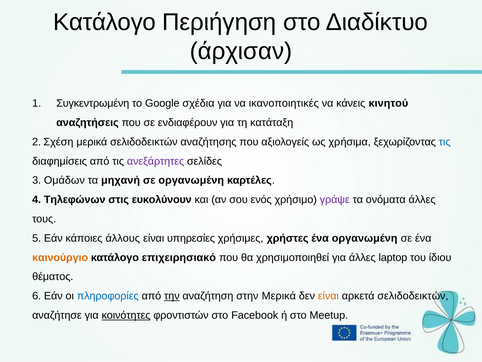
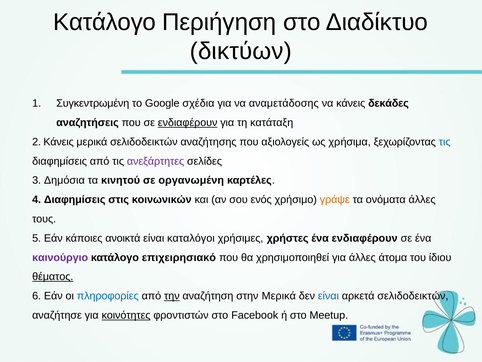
άρχισαν: άρχισαν -> δικτύων (241, 51)
ικανοποιητικές: ικανοποιητικές -> αναμετάδοσης (284, 103)
κινητού: κινητού -> δεκάδες (388, 103)
ενδιαφέρουν underline: none -> present (188, 122)
2 Σχέση: Σχέση -> Κάνεις (59, 142)
Ομάδων: Ομάδων -> Δημόσια (64, 180)
μηχανή: μηχανή -> κινητού (121, 180)
4 Τηλεφώνων: Τηλεφώνων -> Διαφημίσεις (75, 199)
ευκολύνουν: ευκολύνουν -> κοινωνικών (162, 199)
γράψε colour: purple -> orange (335, 199)
άλλους: άλλους -> ανοικτά (123, 238)
υπηρεσίες: υπηρεσίες -> καταλόγοι (191, 238)
ένα οργανωμένη: οργανωμένη -> ενδιαφέρουν (365, 238)
καινούργιο colour: orange -> purple (60, 257)
laptop: laptop -> άτομα (393, 257)
θέματος underline: none -> present (53, 276)
είναι colour: orange -> blue (328, 296)
